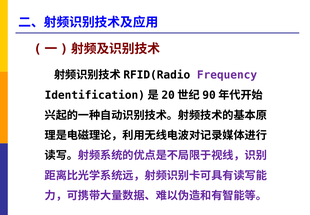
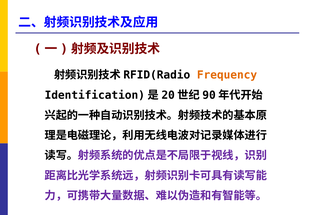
Frequency colour: purple -> orange (227, 75)
